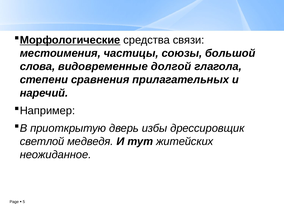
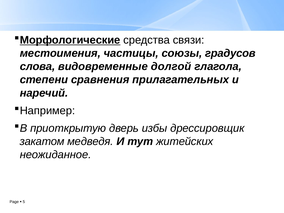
большой: большой -> градусов (230, 53)
светлой: светлой -> закатом (42, 141)
